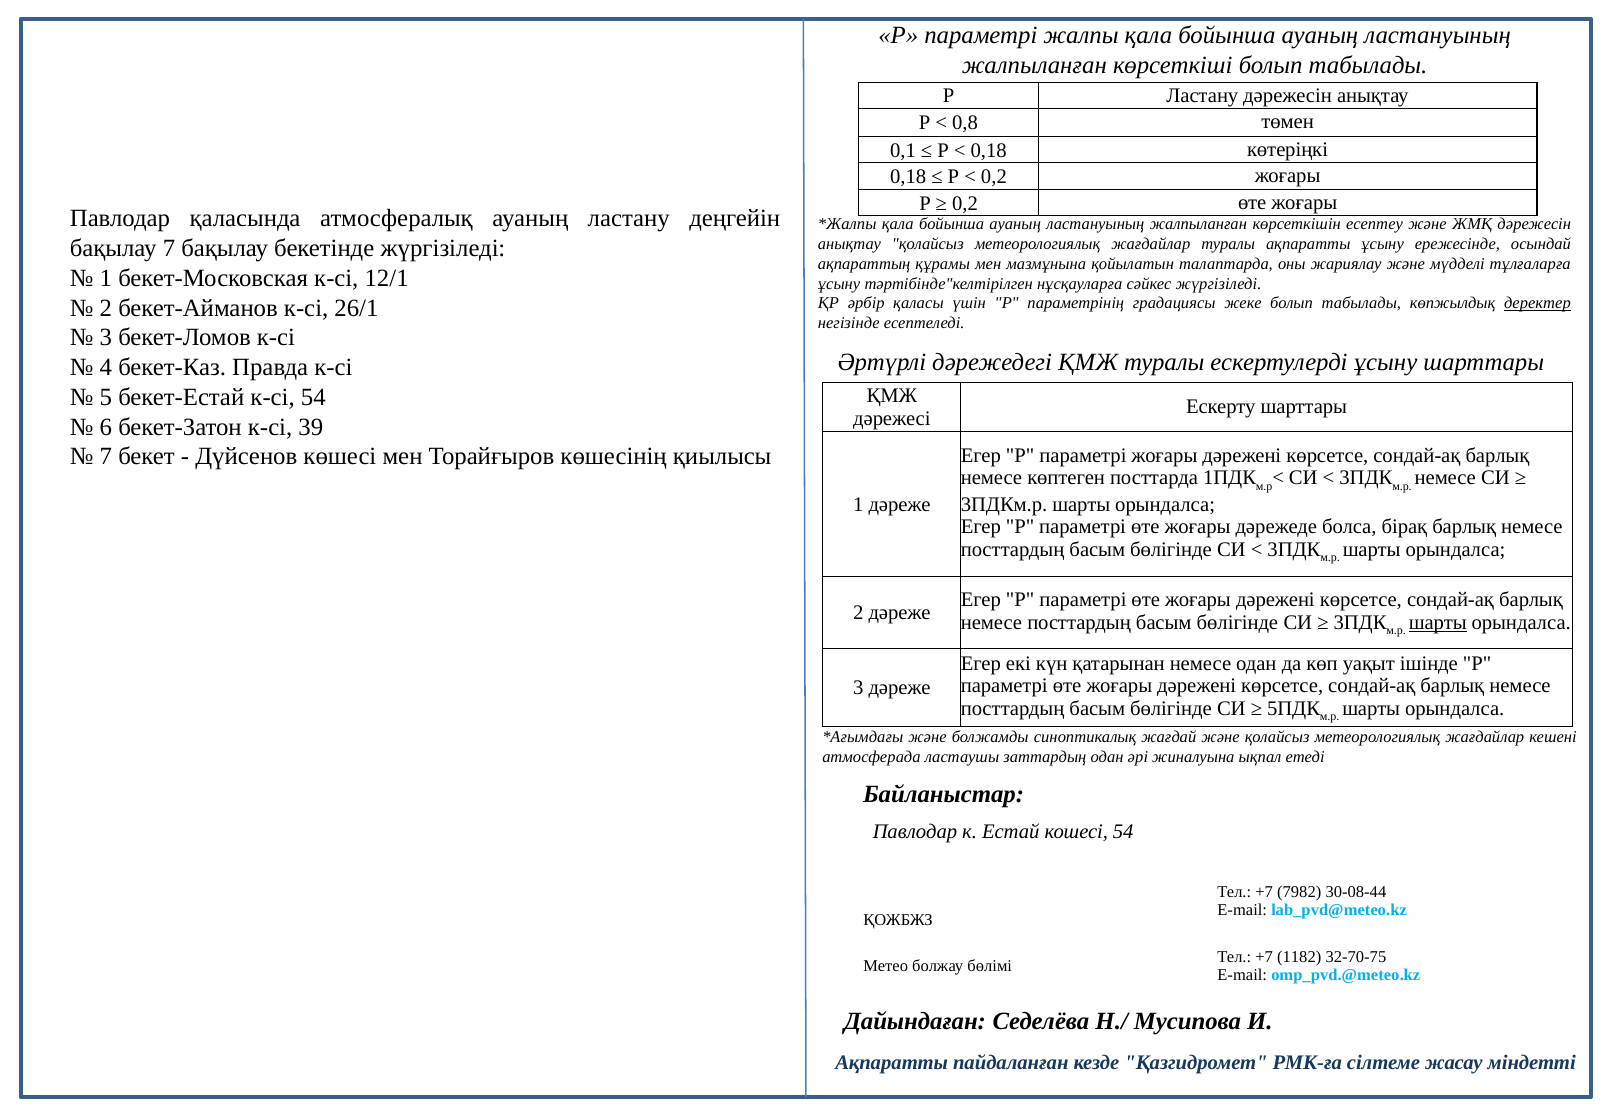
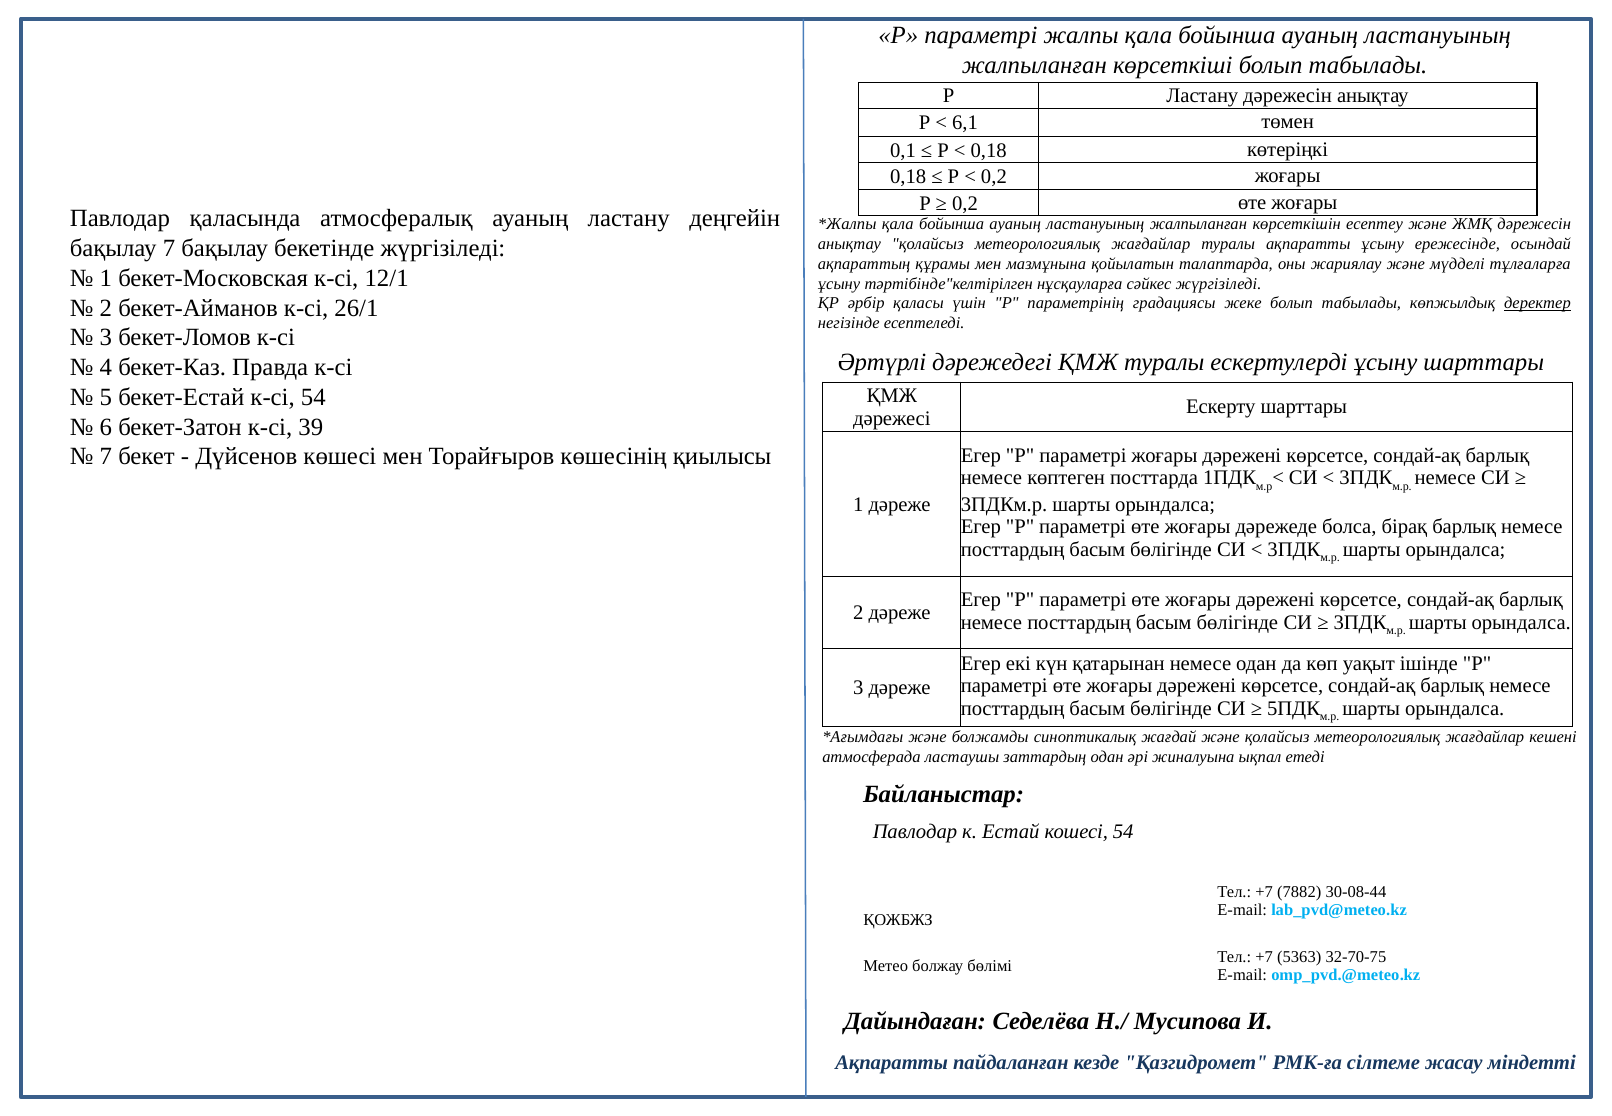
0,8: 0,8 -> 6,1 (965, 123)
шарты underline: present -> none (1438, 622)
7982: 7982 -> 7882 (1299, 892)
1182: 1182 -> 5363 (1299, 957)
